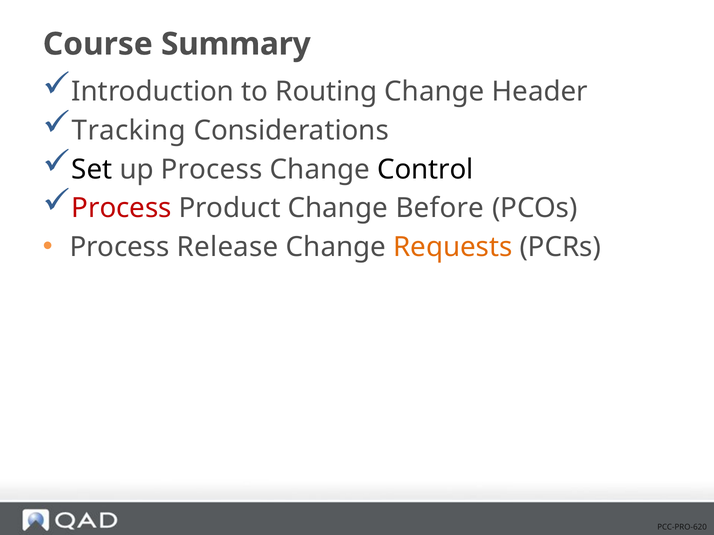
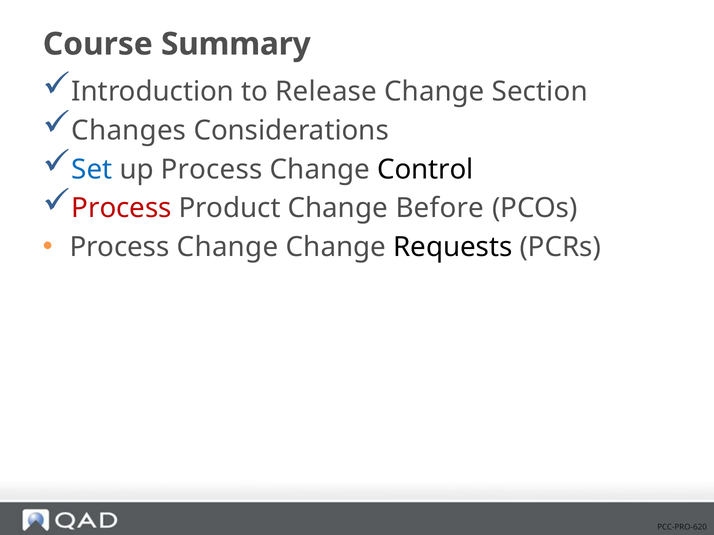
Routing: Routing -> Release (326, 92)
Header: Header -> Section (540, 92)
Tracking: Tracking -> Changes (129, 131)
Set colour: black -> blue (92, 170)
Release: Release -> Change (228, 247)
Requests colour: orange -> black (453, 247)
